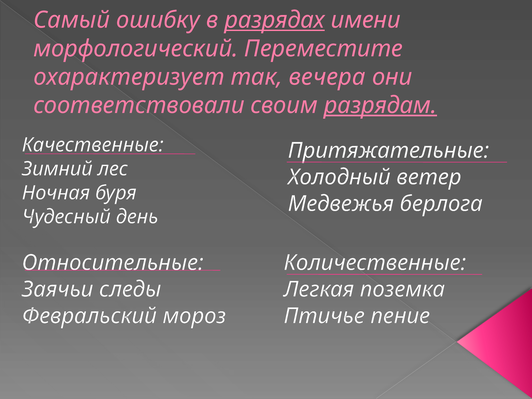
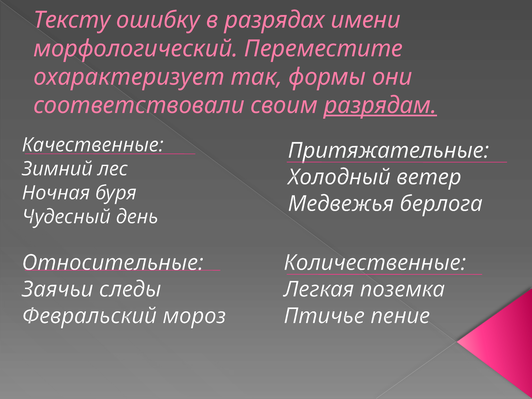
Самый: Самый -> Тексту (72, 20)
разрядах underline: present -> none (275, 20)
вечера: вечера -> формы (327, 77)
